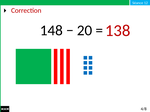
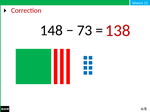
20: 20 -> 73 (85, 31)
